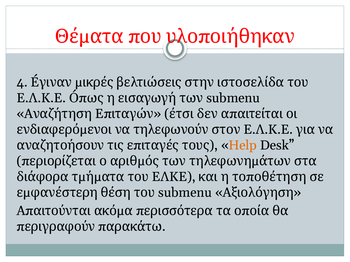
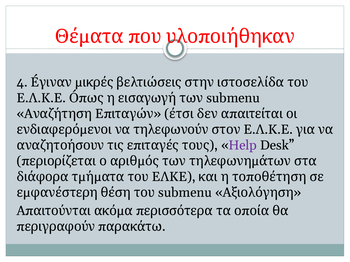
Help colour: orange -> purple (243, 146)
